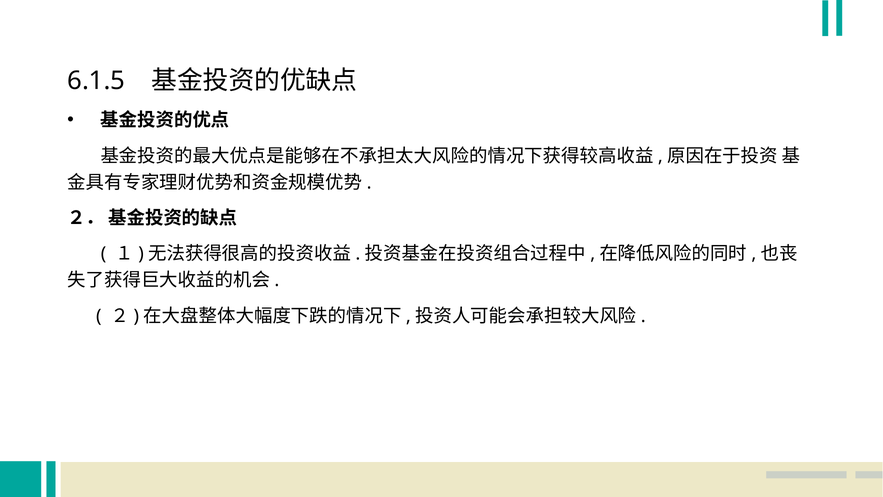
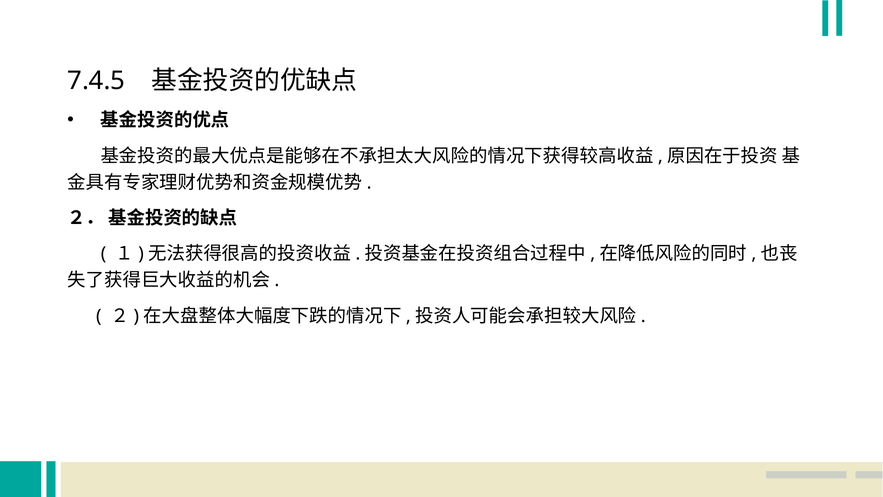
6.1.5: 6.1.5 -> 7.4.5 (96, 81)
